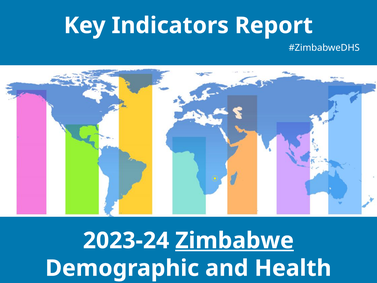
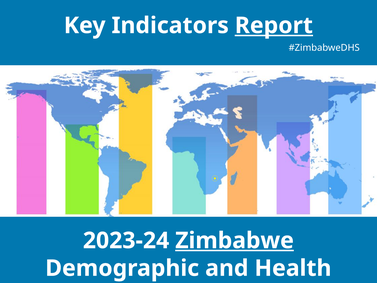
Report underline: none -> present (274, 25)
